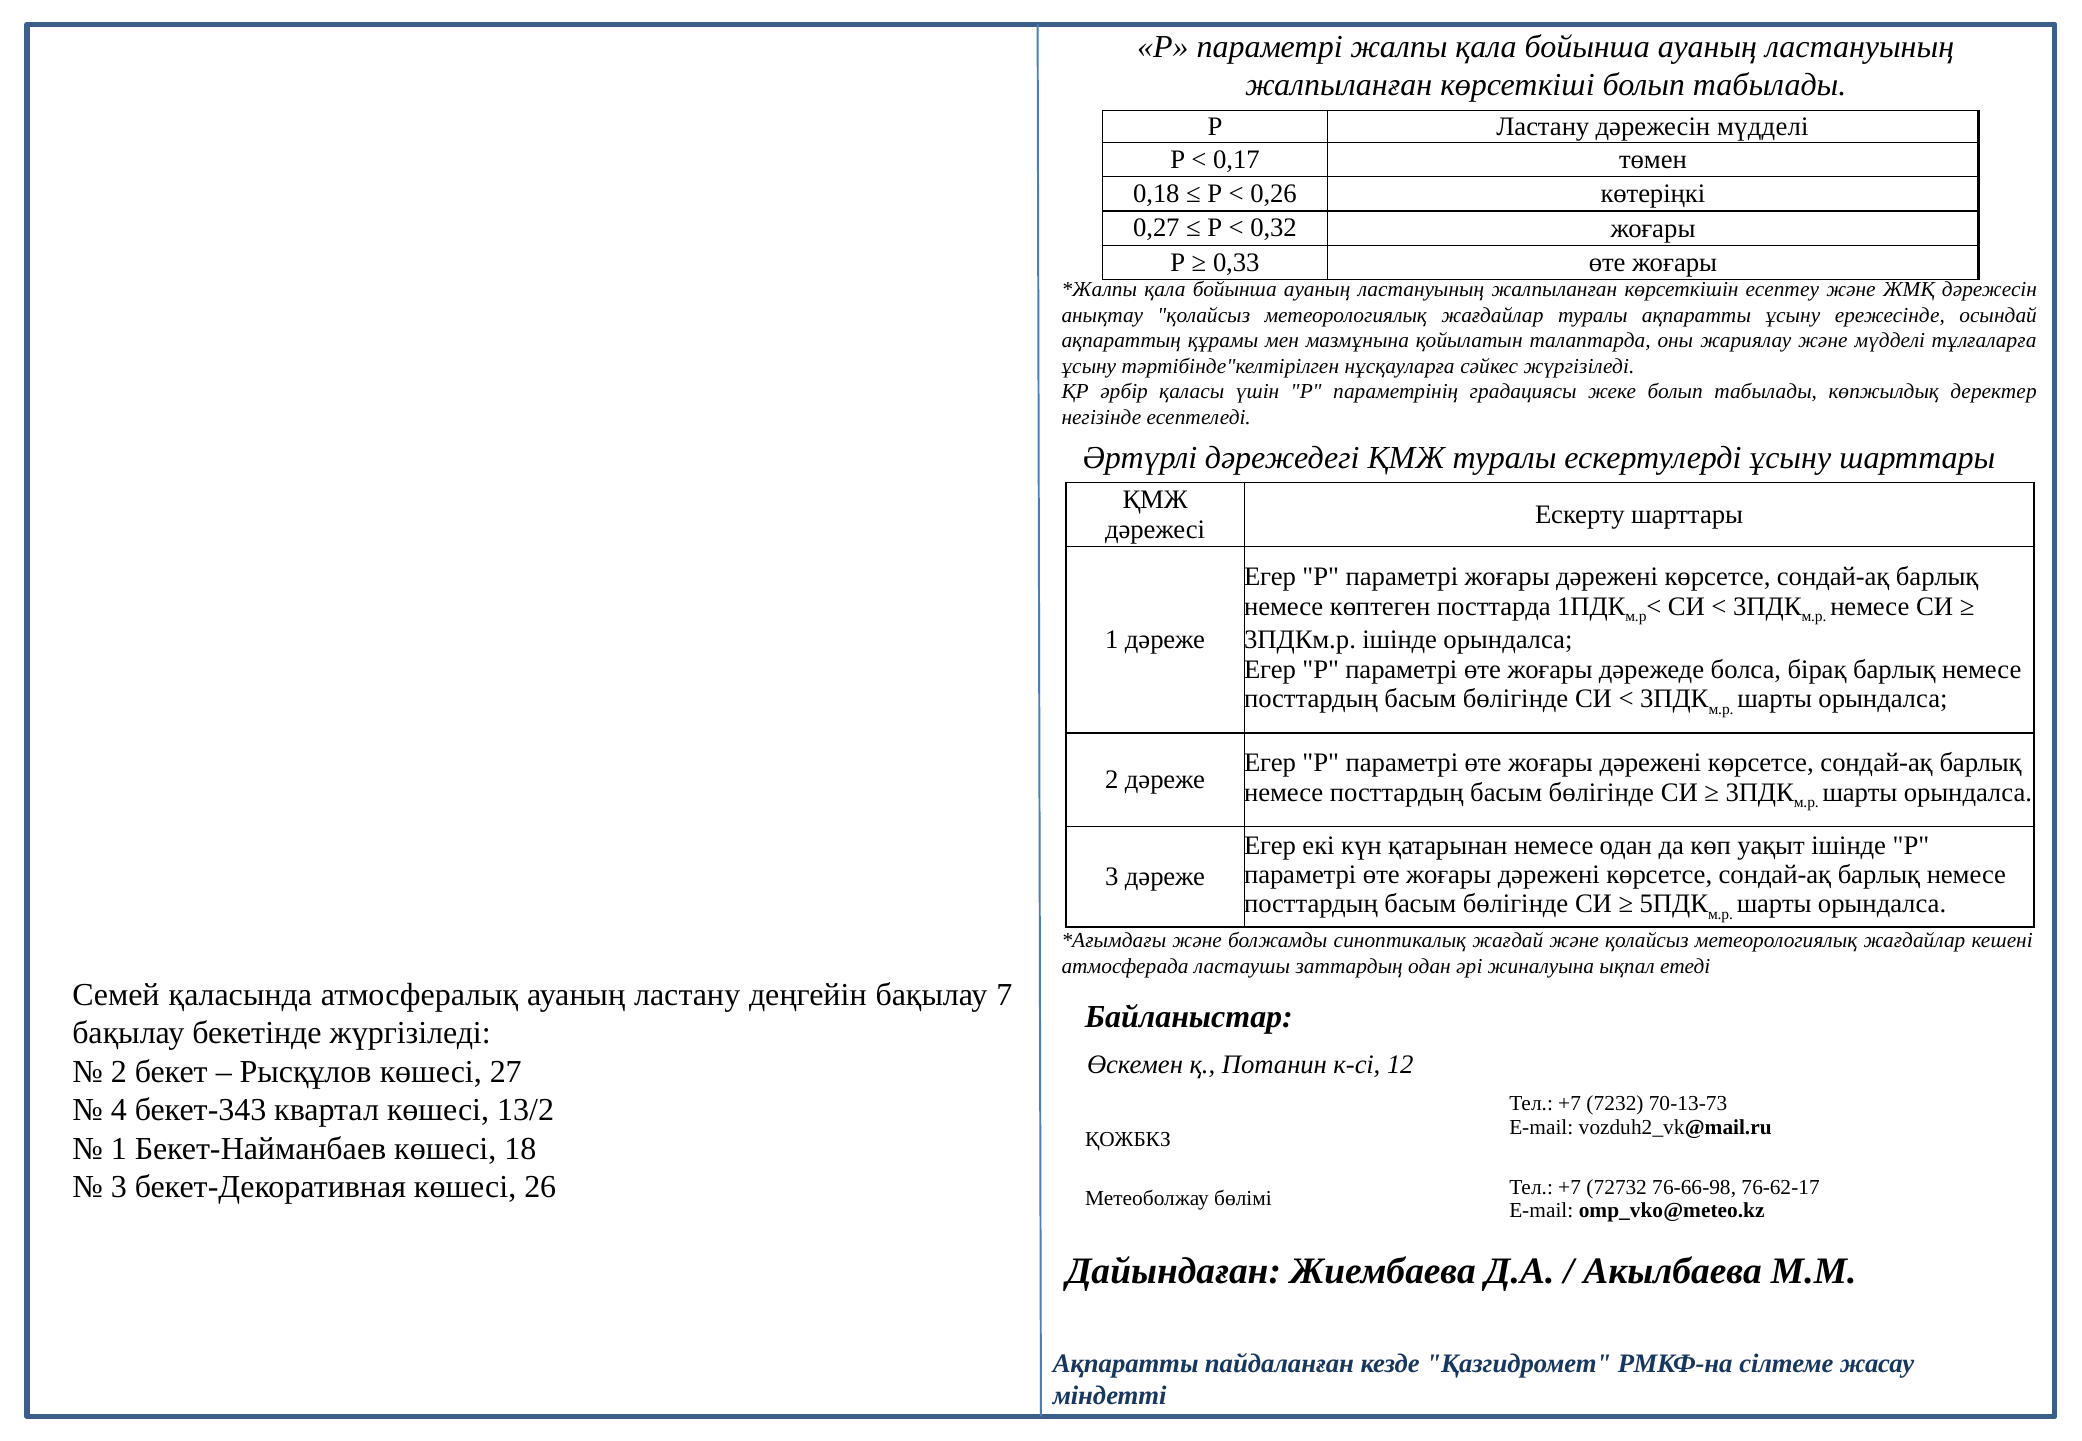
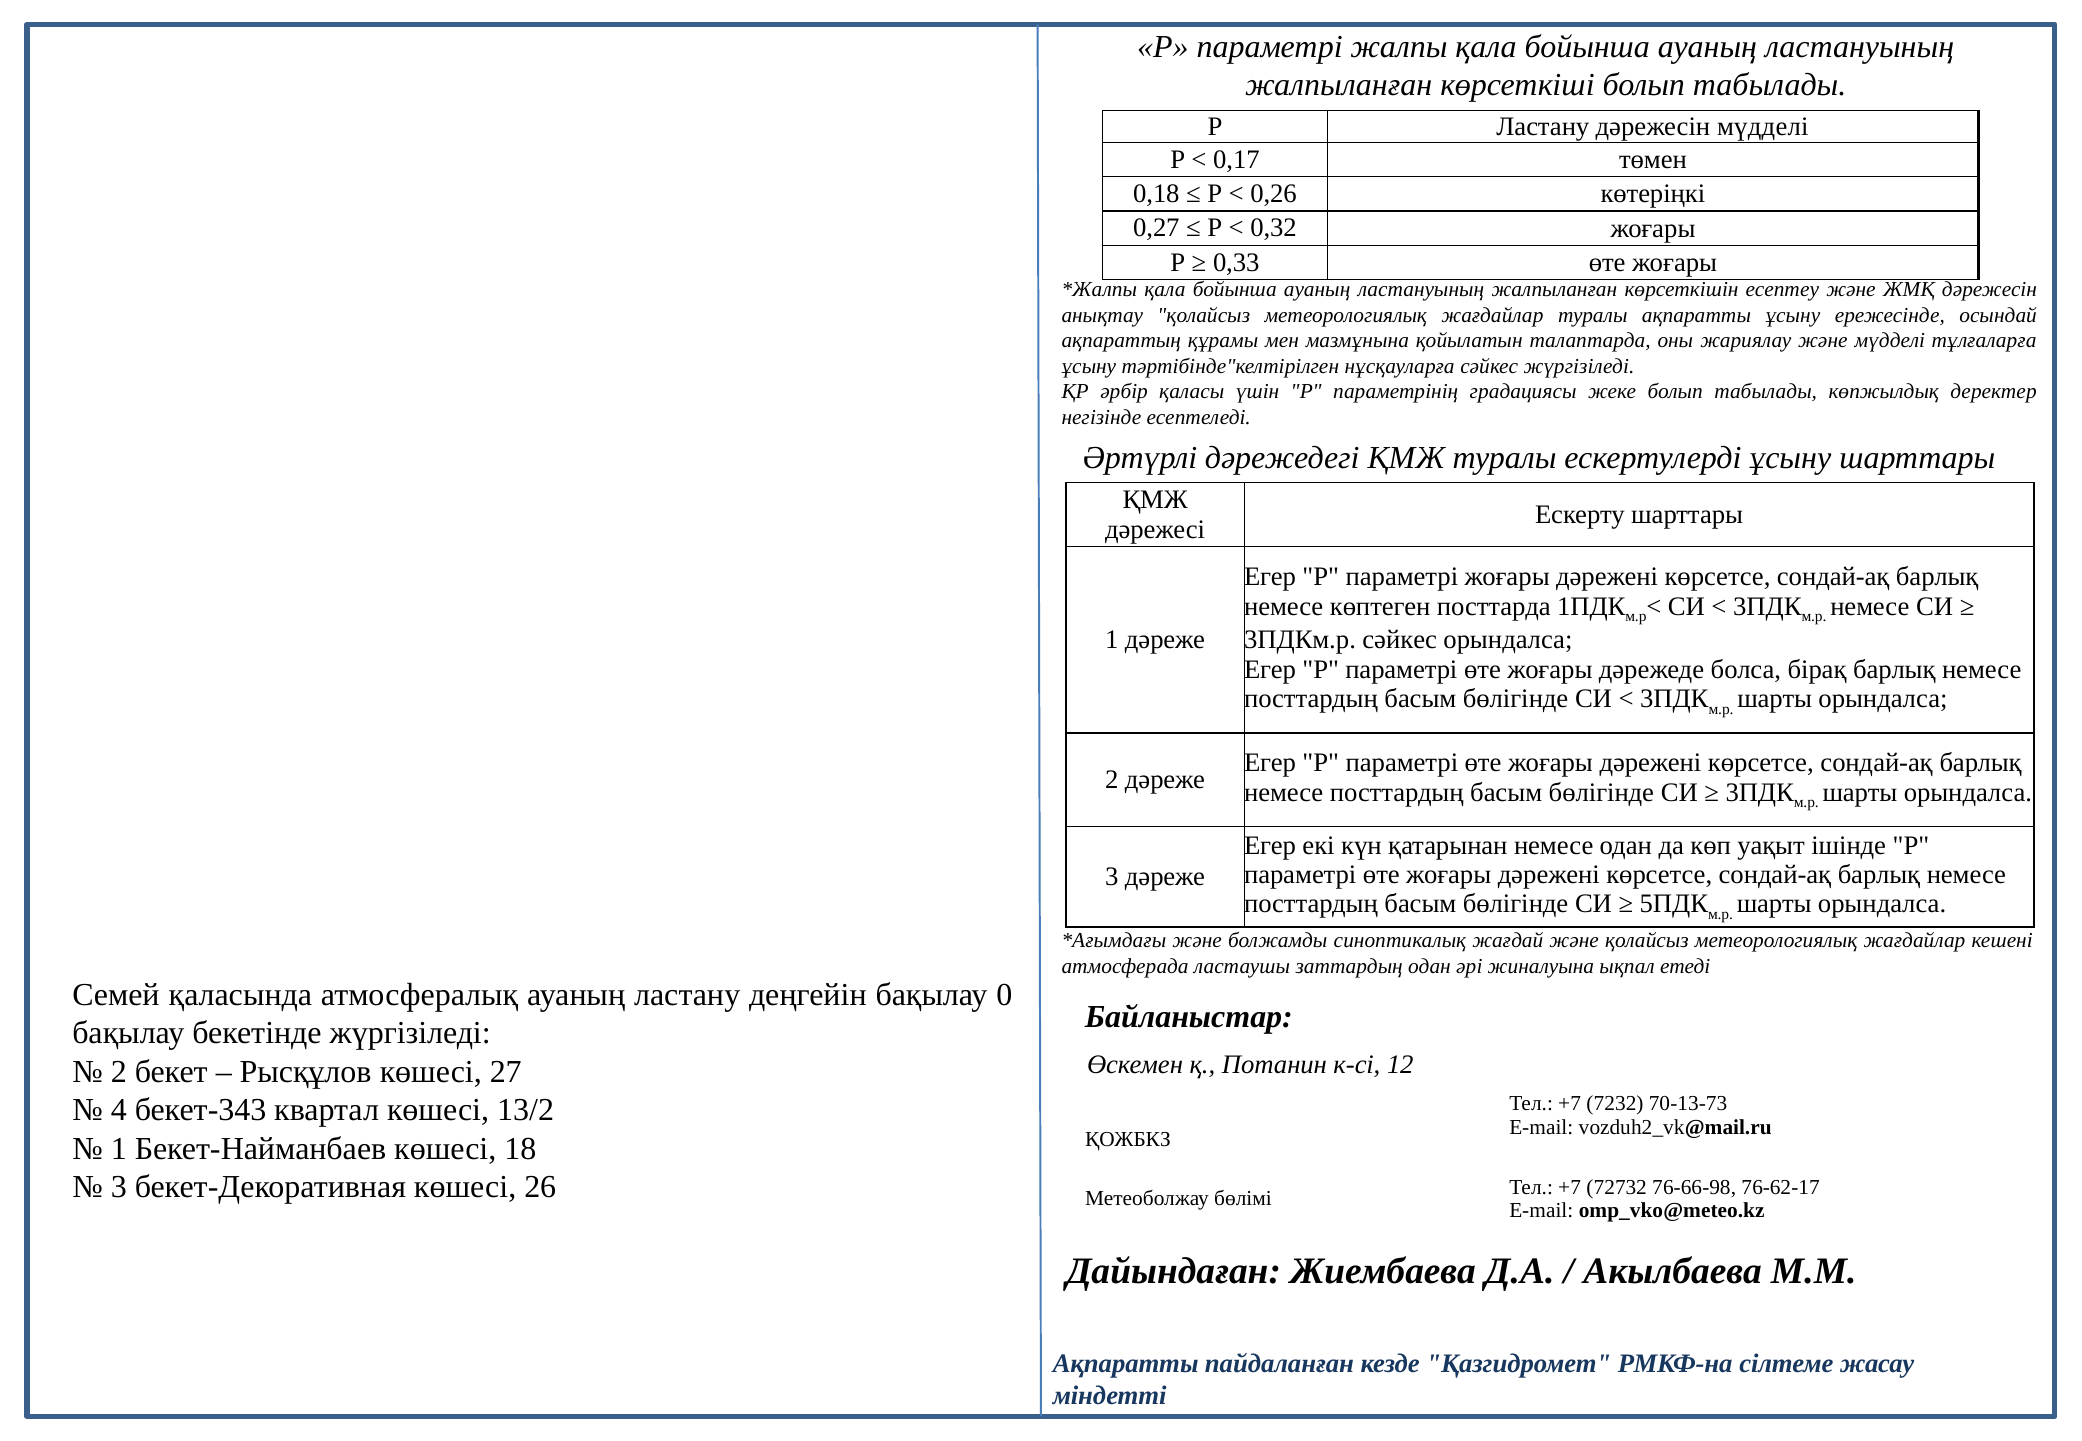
3ПДКм.р ішінде: ішінде -> сәйкес (1400, 640)
7: 7 -> 0 (1004, 995)
